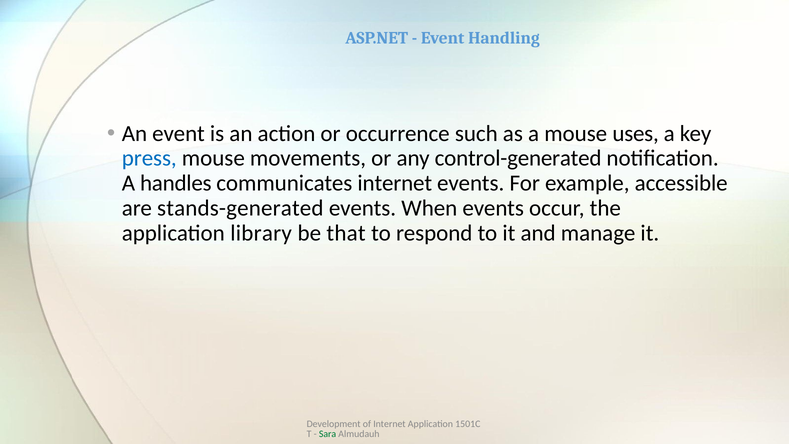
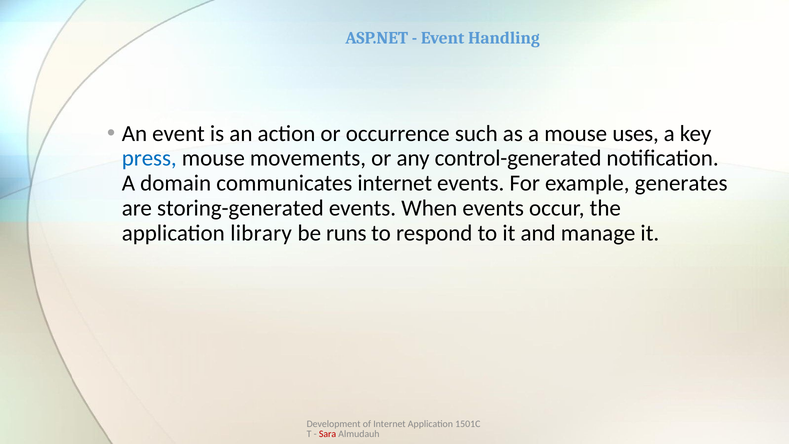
handles: handles -> domain (176, 183)
accessible: accessible -> generates (681, 183)
stands-generated: stands-generated -> storing-generated (240, 208)
that: that -> runs (346, 233)
Sara colour: green -> red (328, 434)
